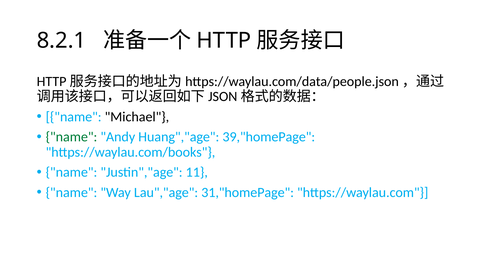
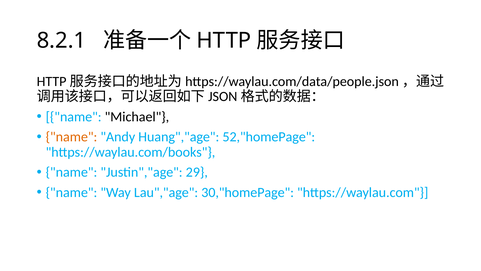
name colour: green -> orange (71, 137)
39,"homePage: 39,"homePage -> 52,"homePage (269, 137)
11: 11 -> 29 (197, 172)
31,"homePage: 31,"homePage -> 30,"homePage (248, 192)
